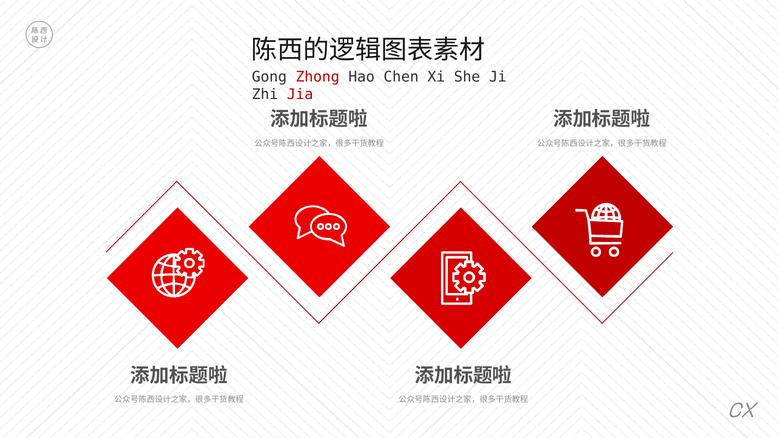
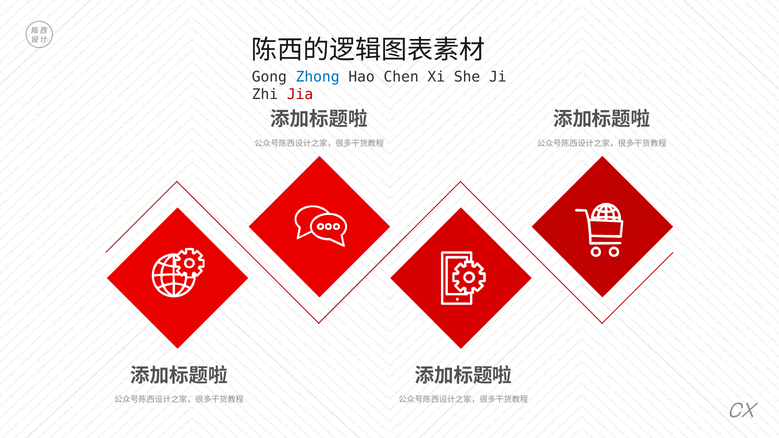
Zhong colour: red -> blue (318, 77)
